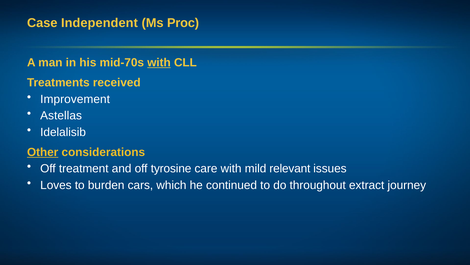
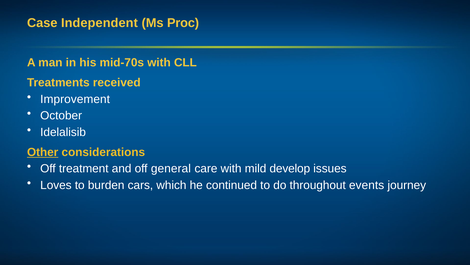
with underline: present -> none (159, 63)
Astellas: Astellas -> October (61, 115)
tyrosine: tyrosine -> general (171, 168)
relevant: relevant -> develop (290, 168)
extract: extract -> events (367, 185)
